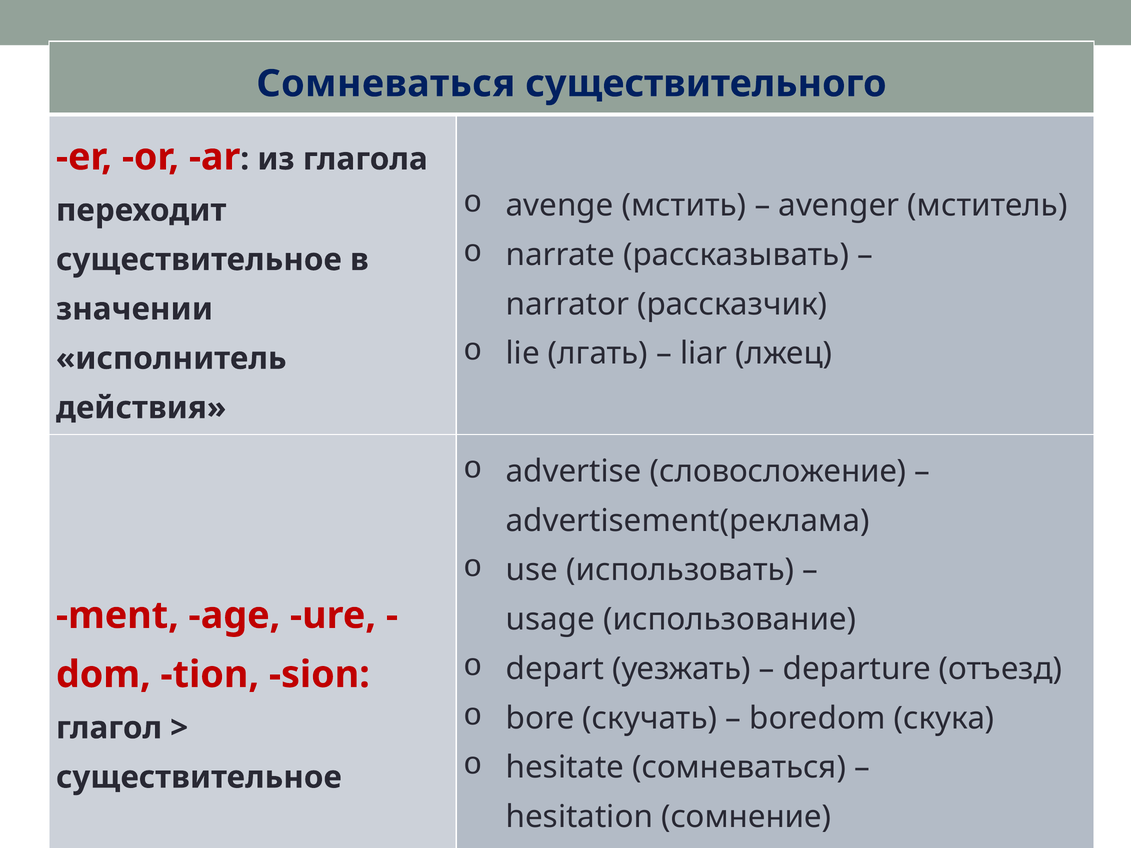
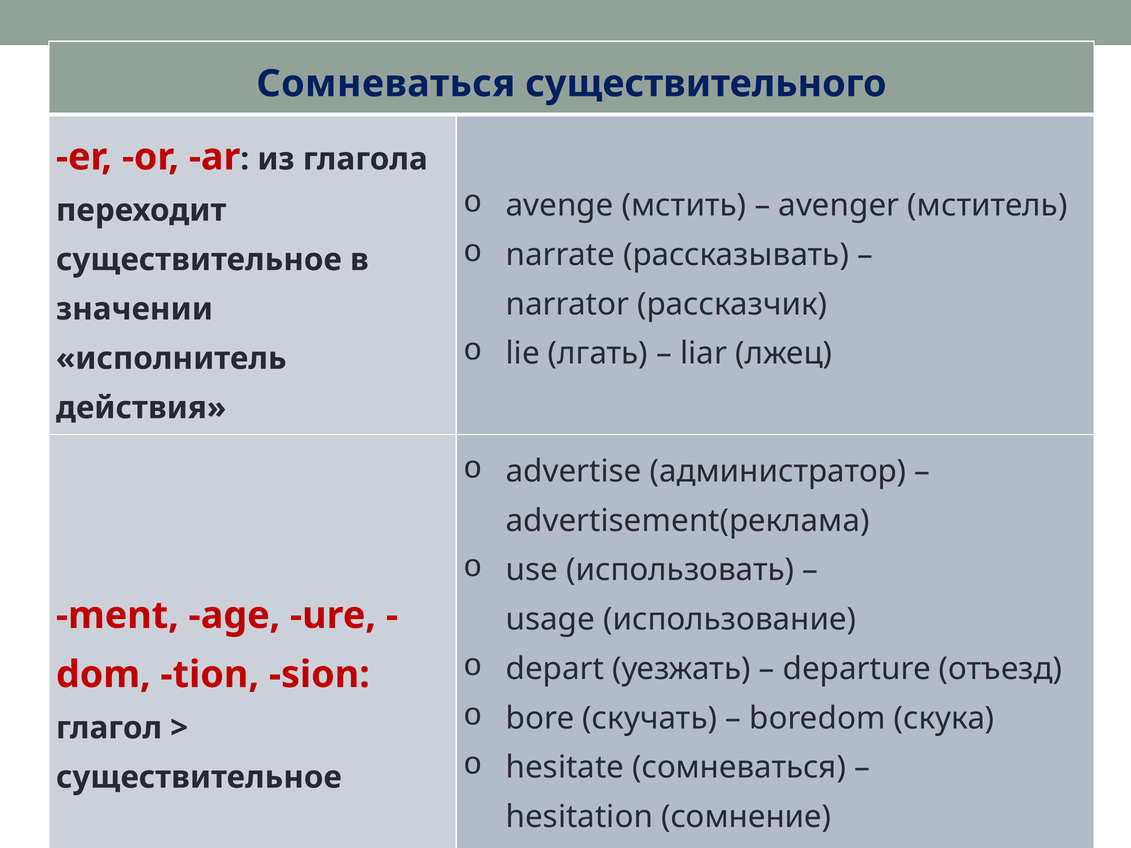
словосложение: словосложение -> администратор (778, 471)
